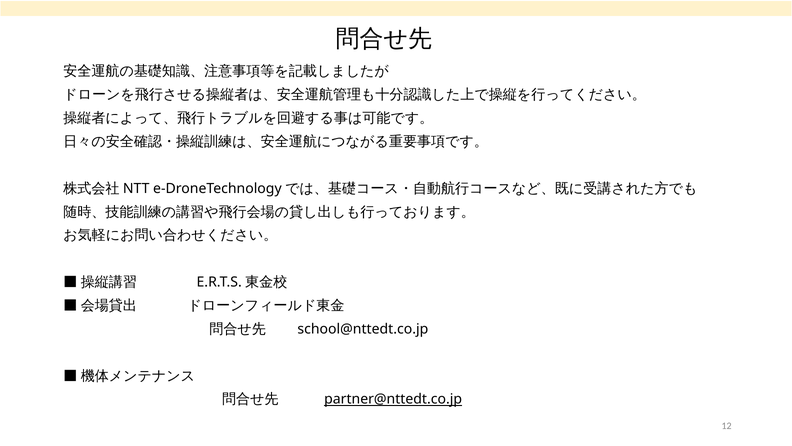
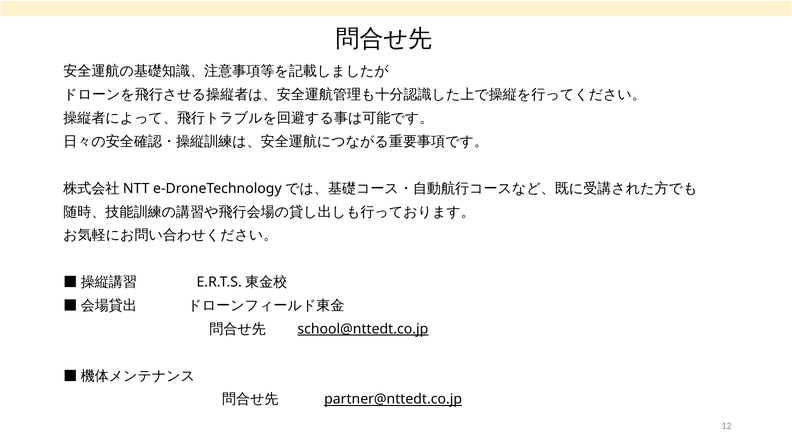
school@nttedt.co.jp underline: none -> present (363, 329)
